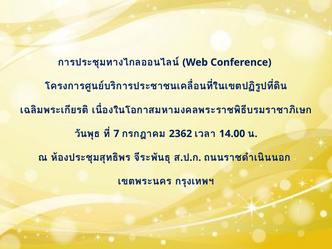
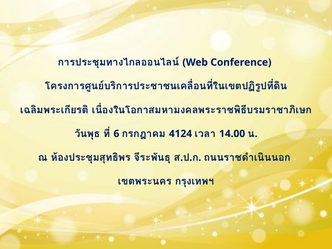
7: 7 -> 6 (116, 134)
2362: 2362 -> 4124 (181, 134)
